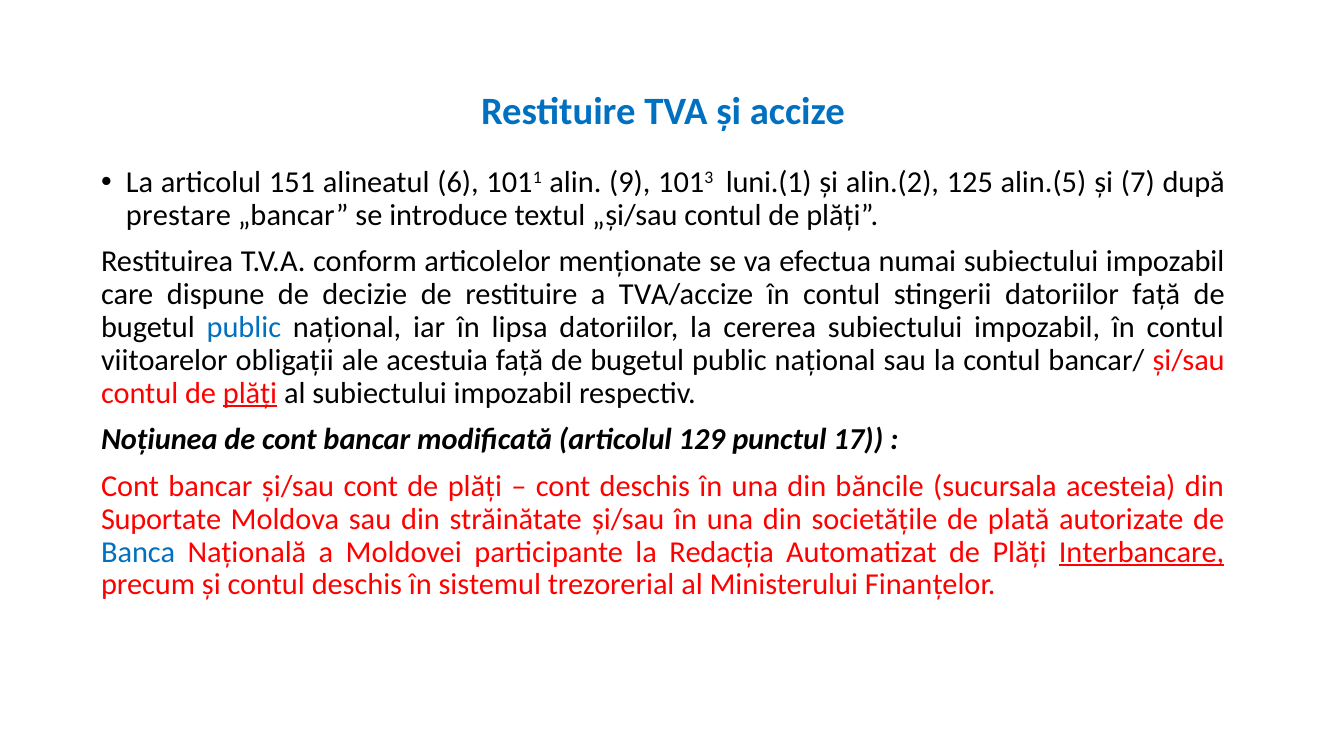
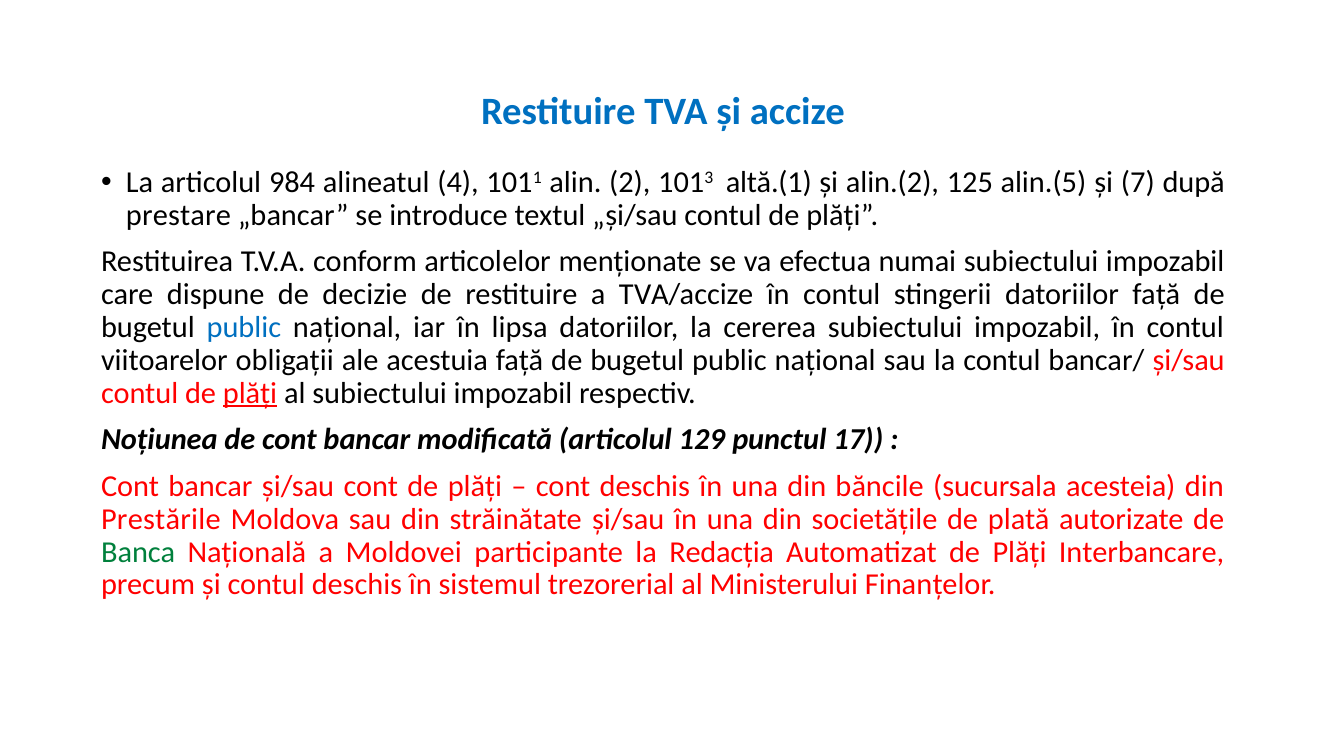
151: 151 -> 984 (292, 182)
6: 6 -> 4 (458, 182)
9: 9 -> 2 (630, 182)
luni.(1: luni.(1 -> altă.(1 (769, 182)
Suportate: Suportate -> Prestările (161, 519)
Banca colour: blue -> green (138, 552)
Interbancare underline: present -> none (1142, 552)
